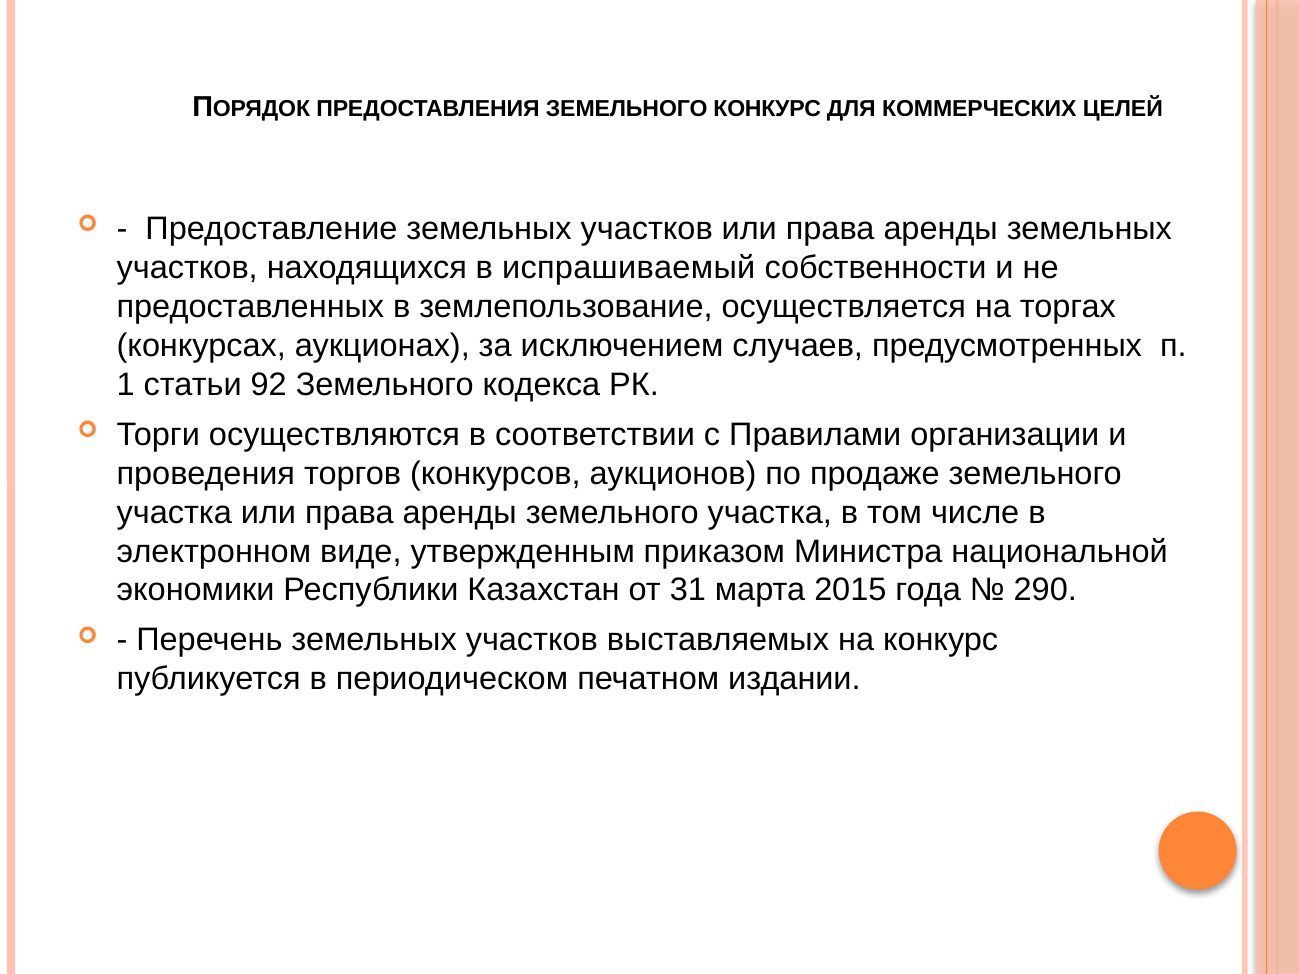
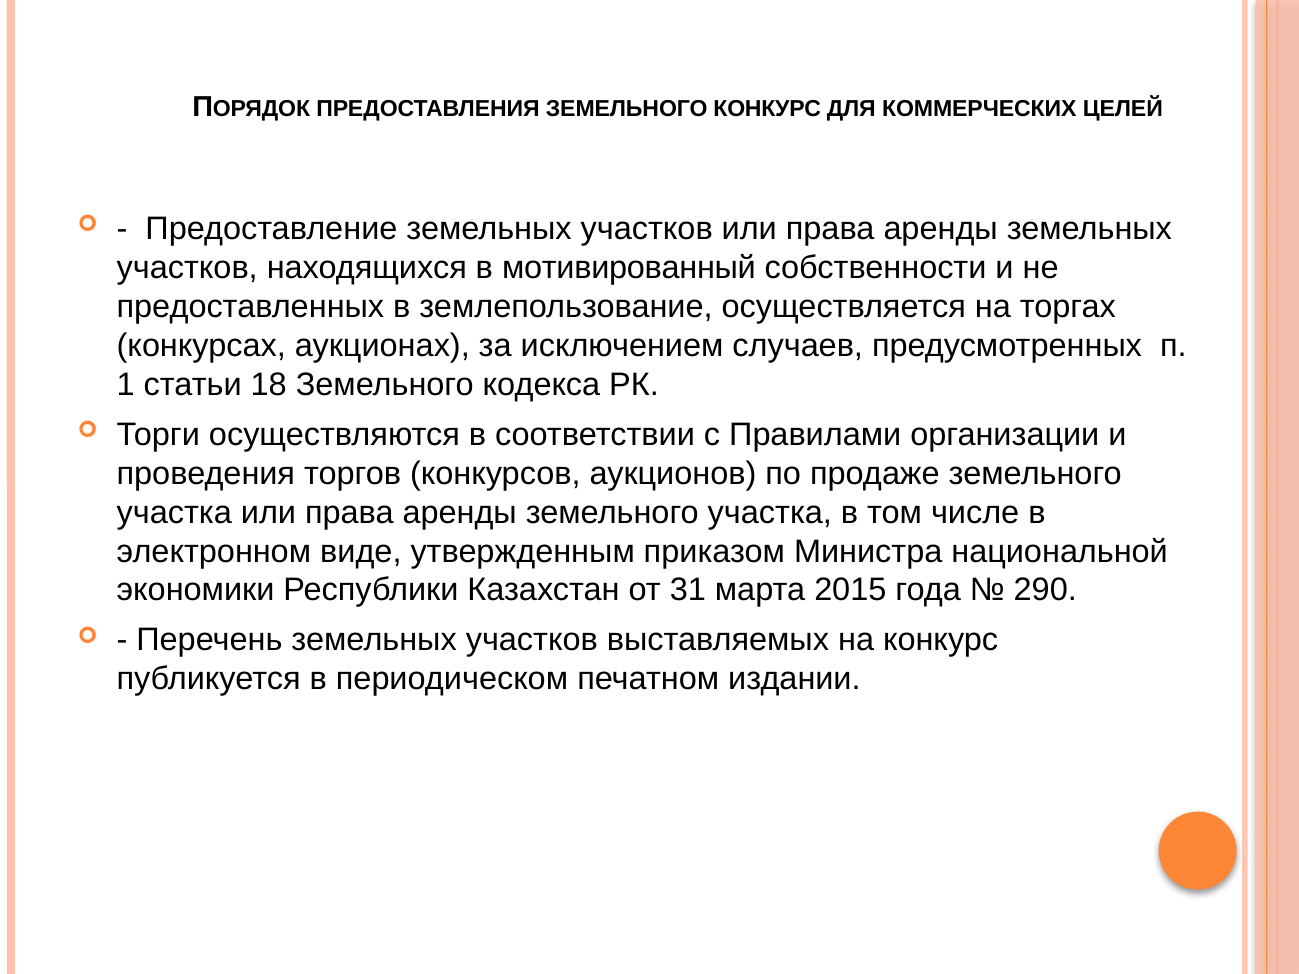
испрашиваемый: испрашиваемый -> мотивированный (629, 268)
92: 92 -> 18 (269, 385)
